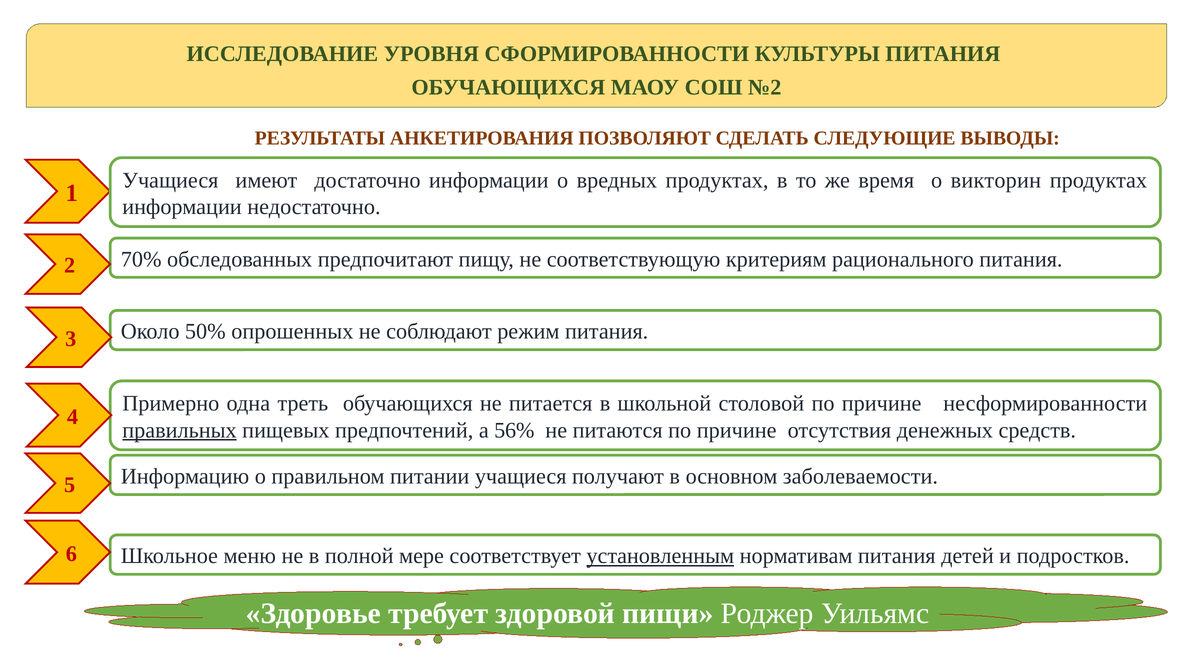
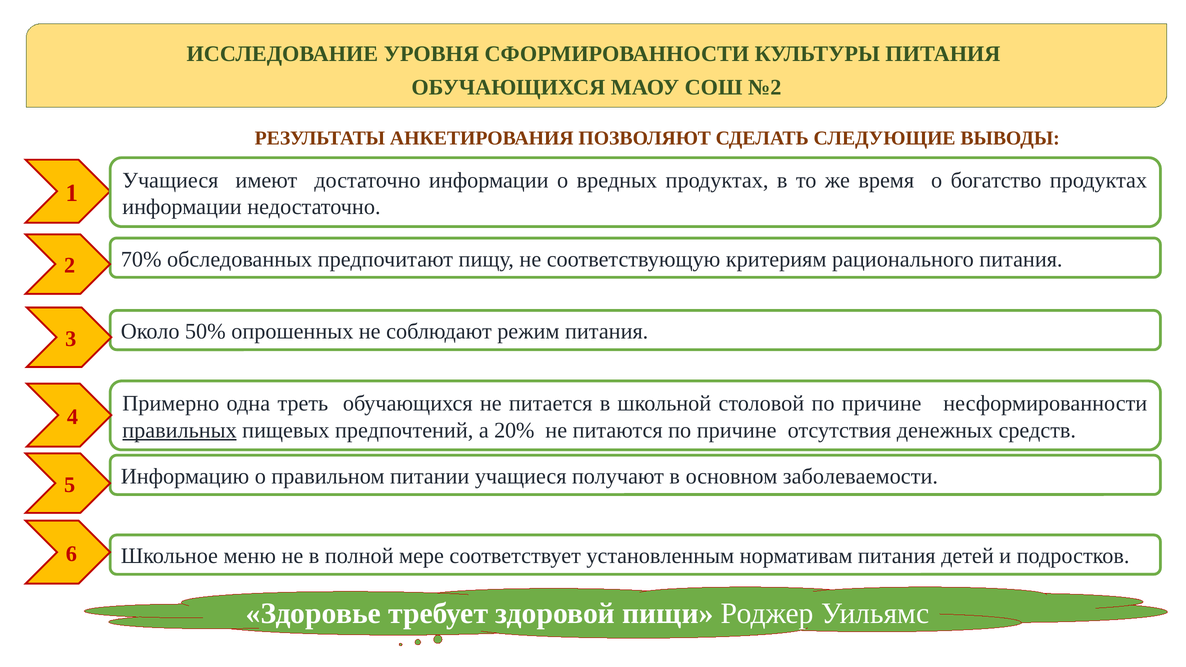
викторин: викторин -> богатство (996, 180)
56%: 56% -> 20% (514, 430)
установленным underline: present -> none (660, 556)
